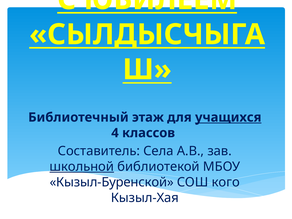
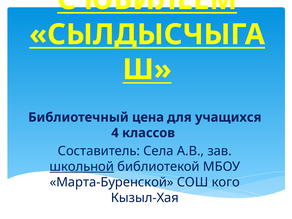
этаж: этаж -> цена (148, 117)
учащихся underline: present -> none (228, 117)
Кызыл-Буренской: Кызыл-Буренской -> Марта-Буренской (112, 182)
